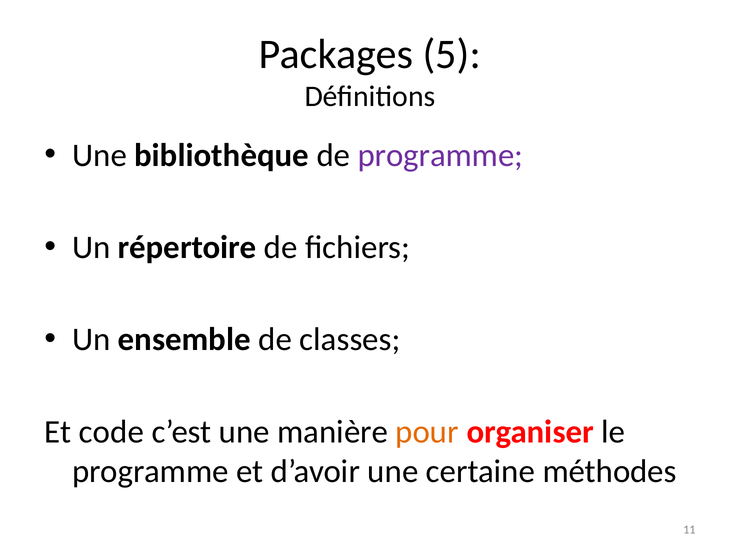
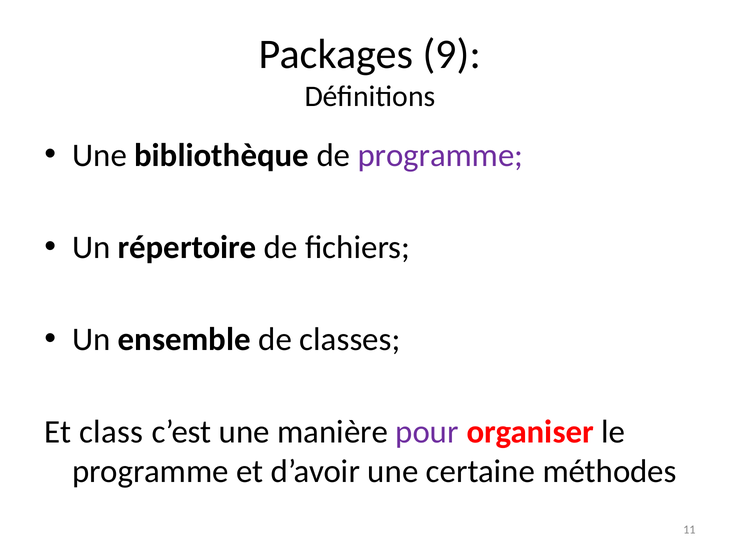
5: 5 -> 9 (452, 54)
code: code -> class (111, 432)
pour colour: orange -> purple (427, 432)
